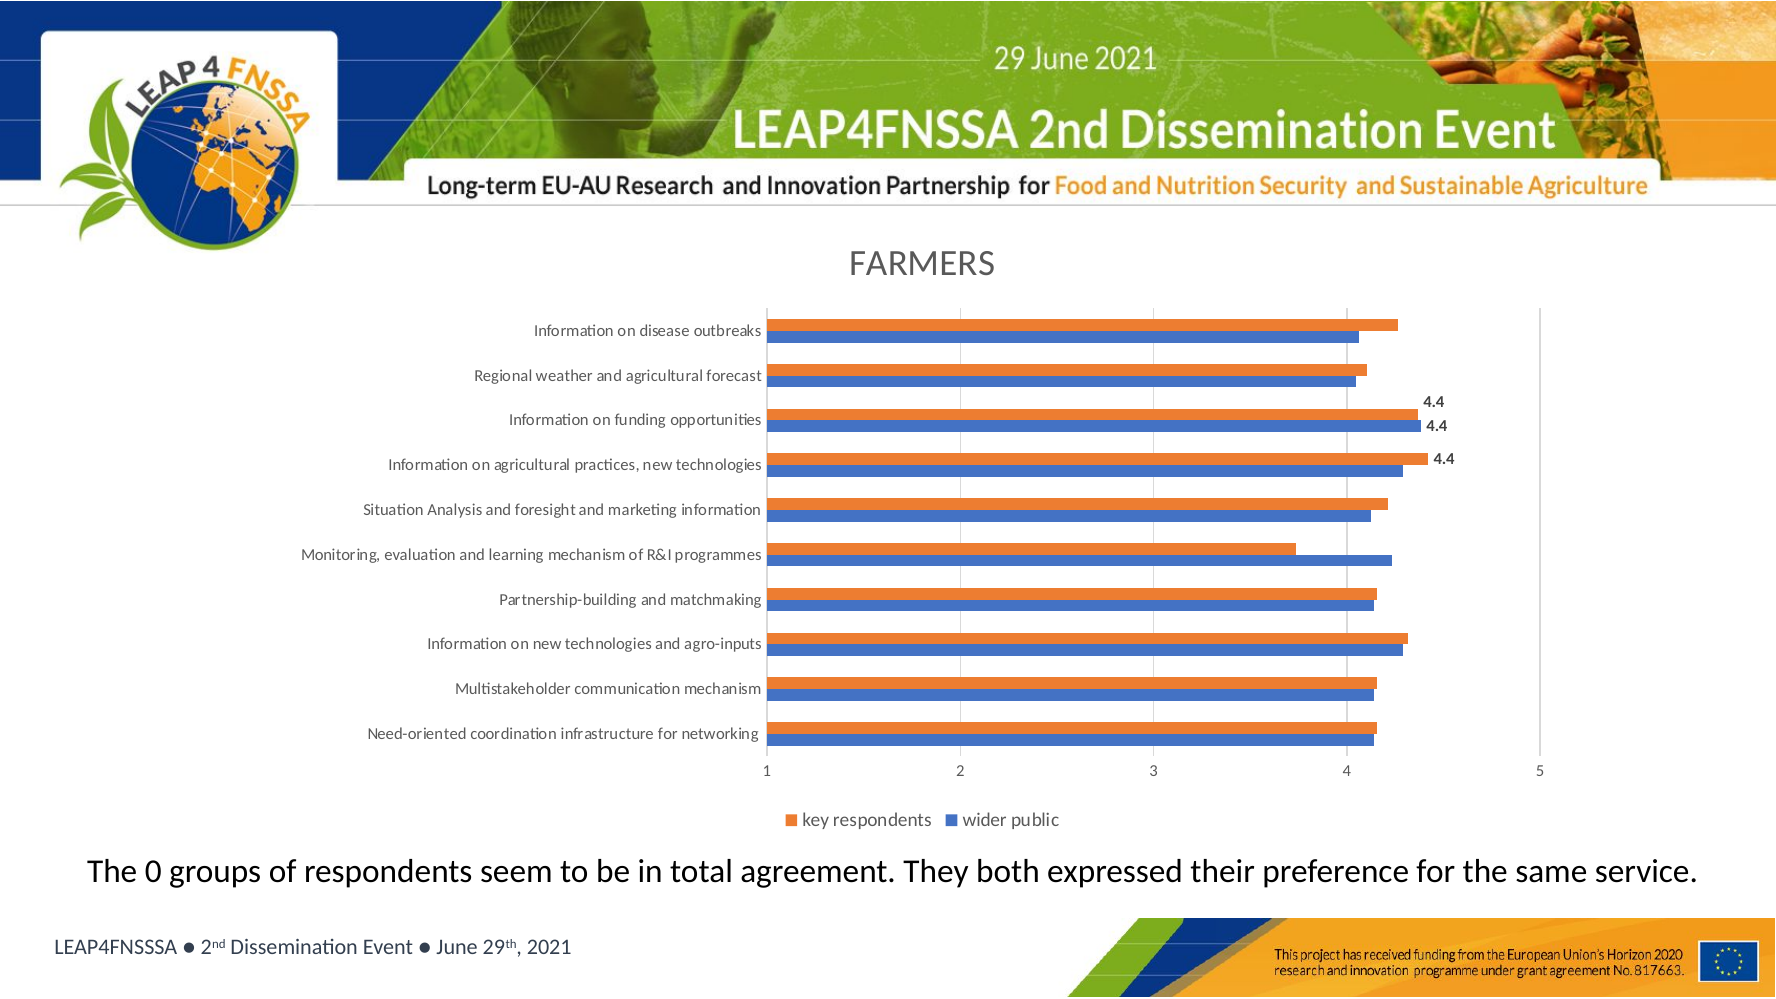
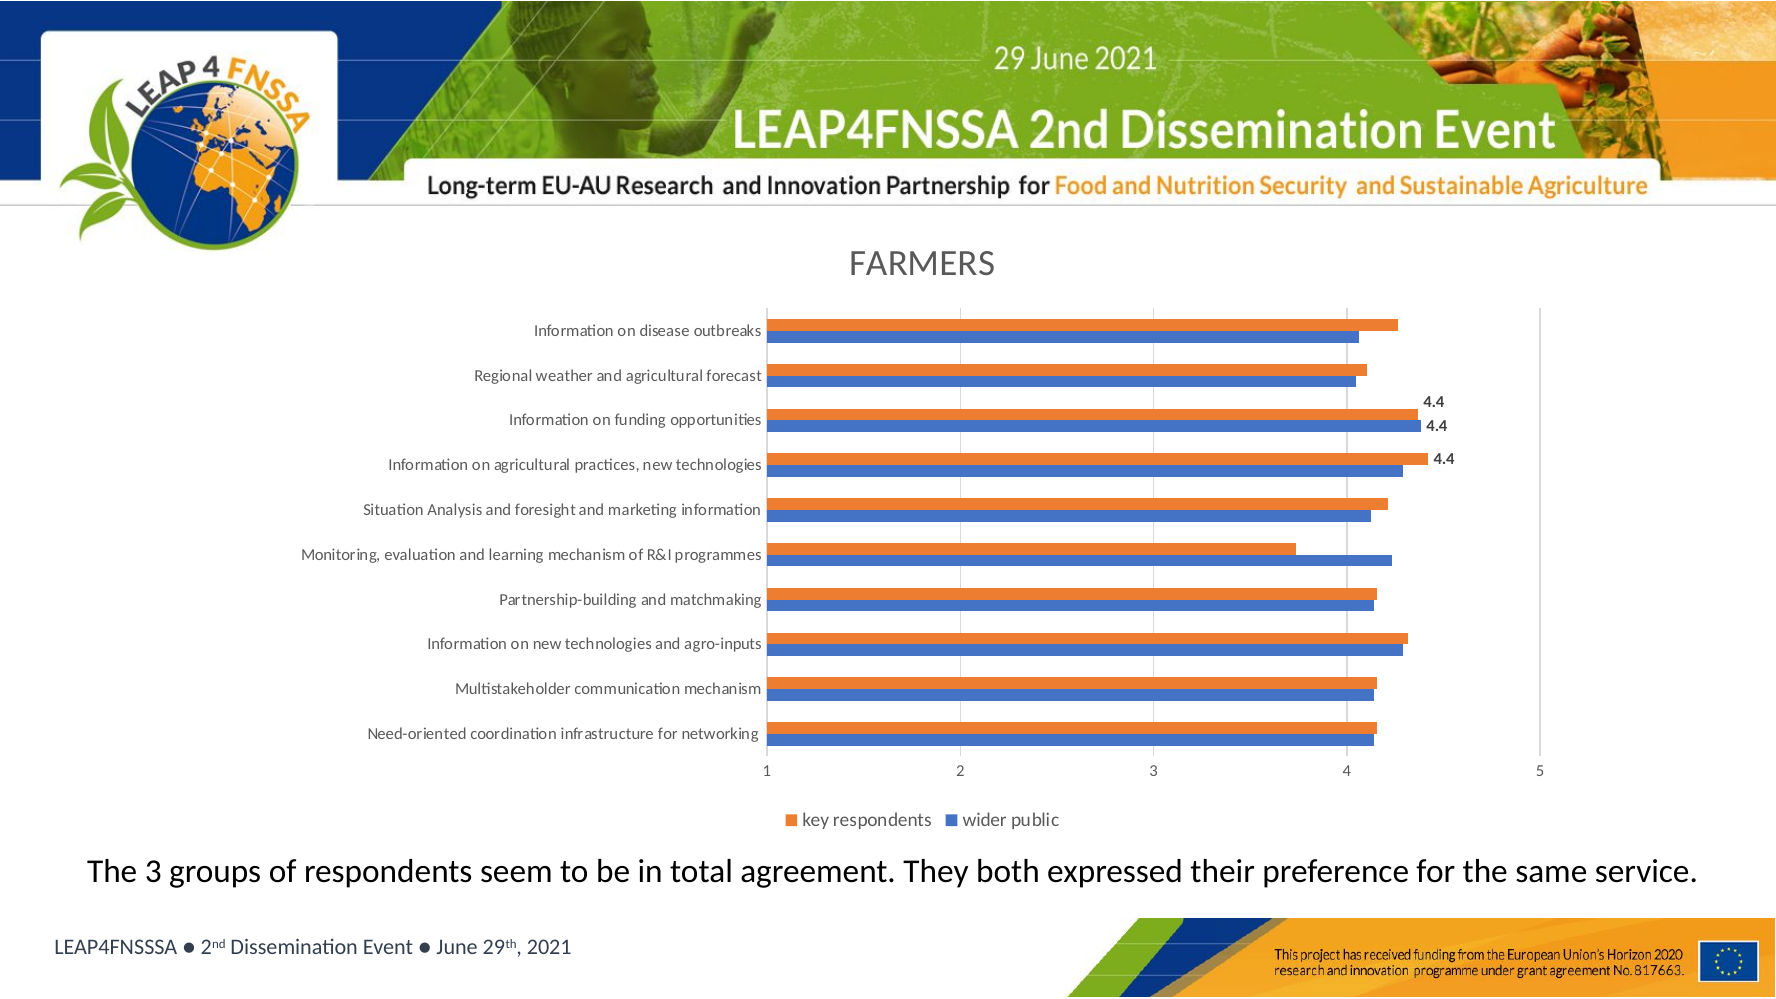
The 0: 0 -> 3 (153, 871)
